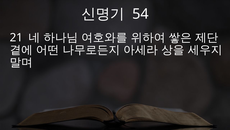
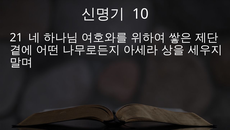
54: 54 -> 10 (140, 14)
